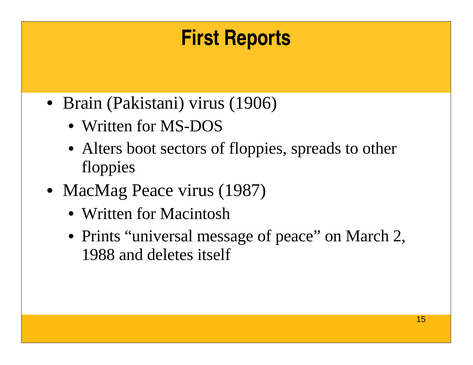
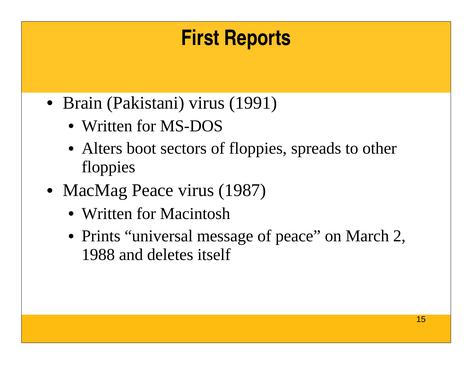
1906: 1906 -> 1991 (253, 103)
